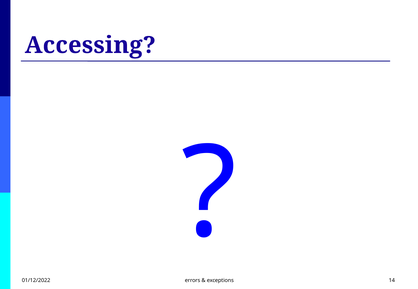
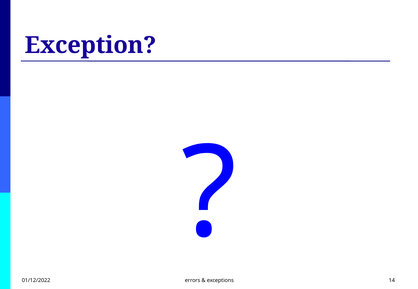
Accessing: Accessing -> Exception (90, 45)
